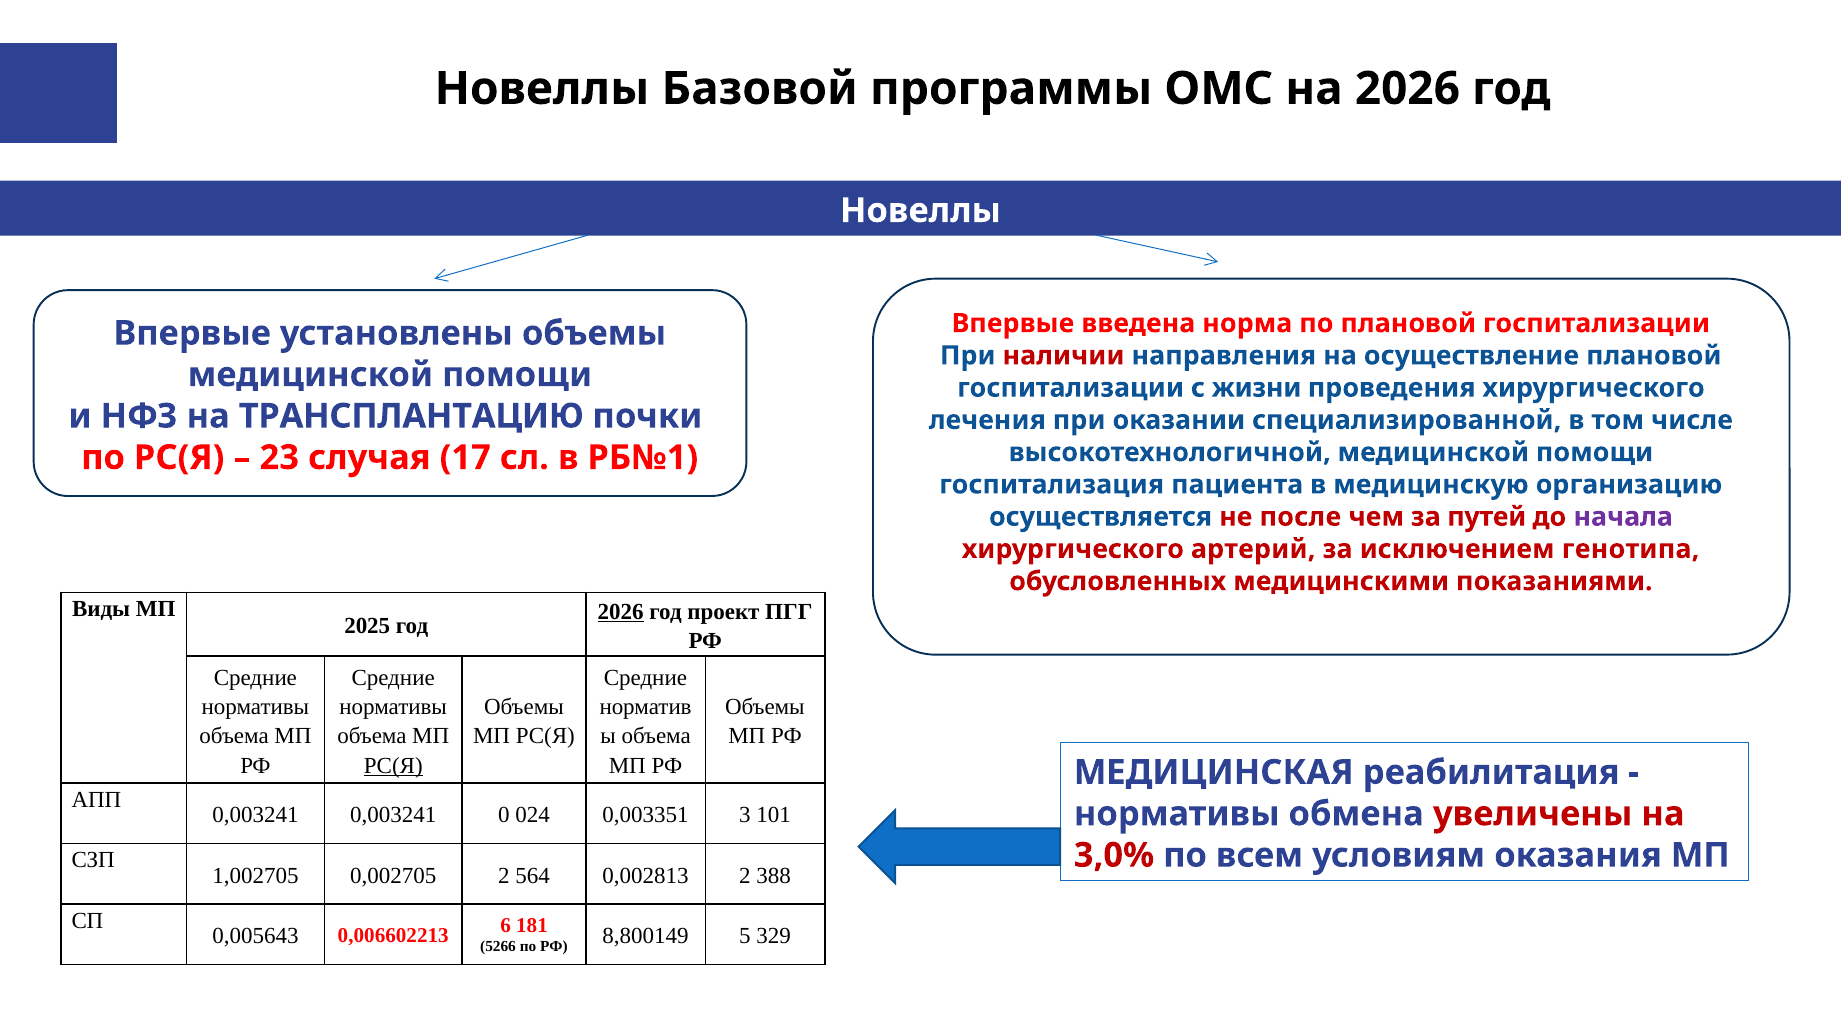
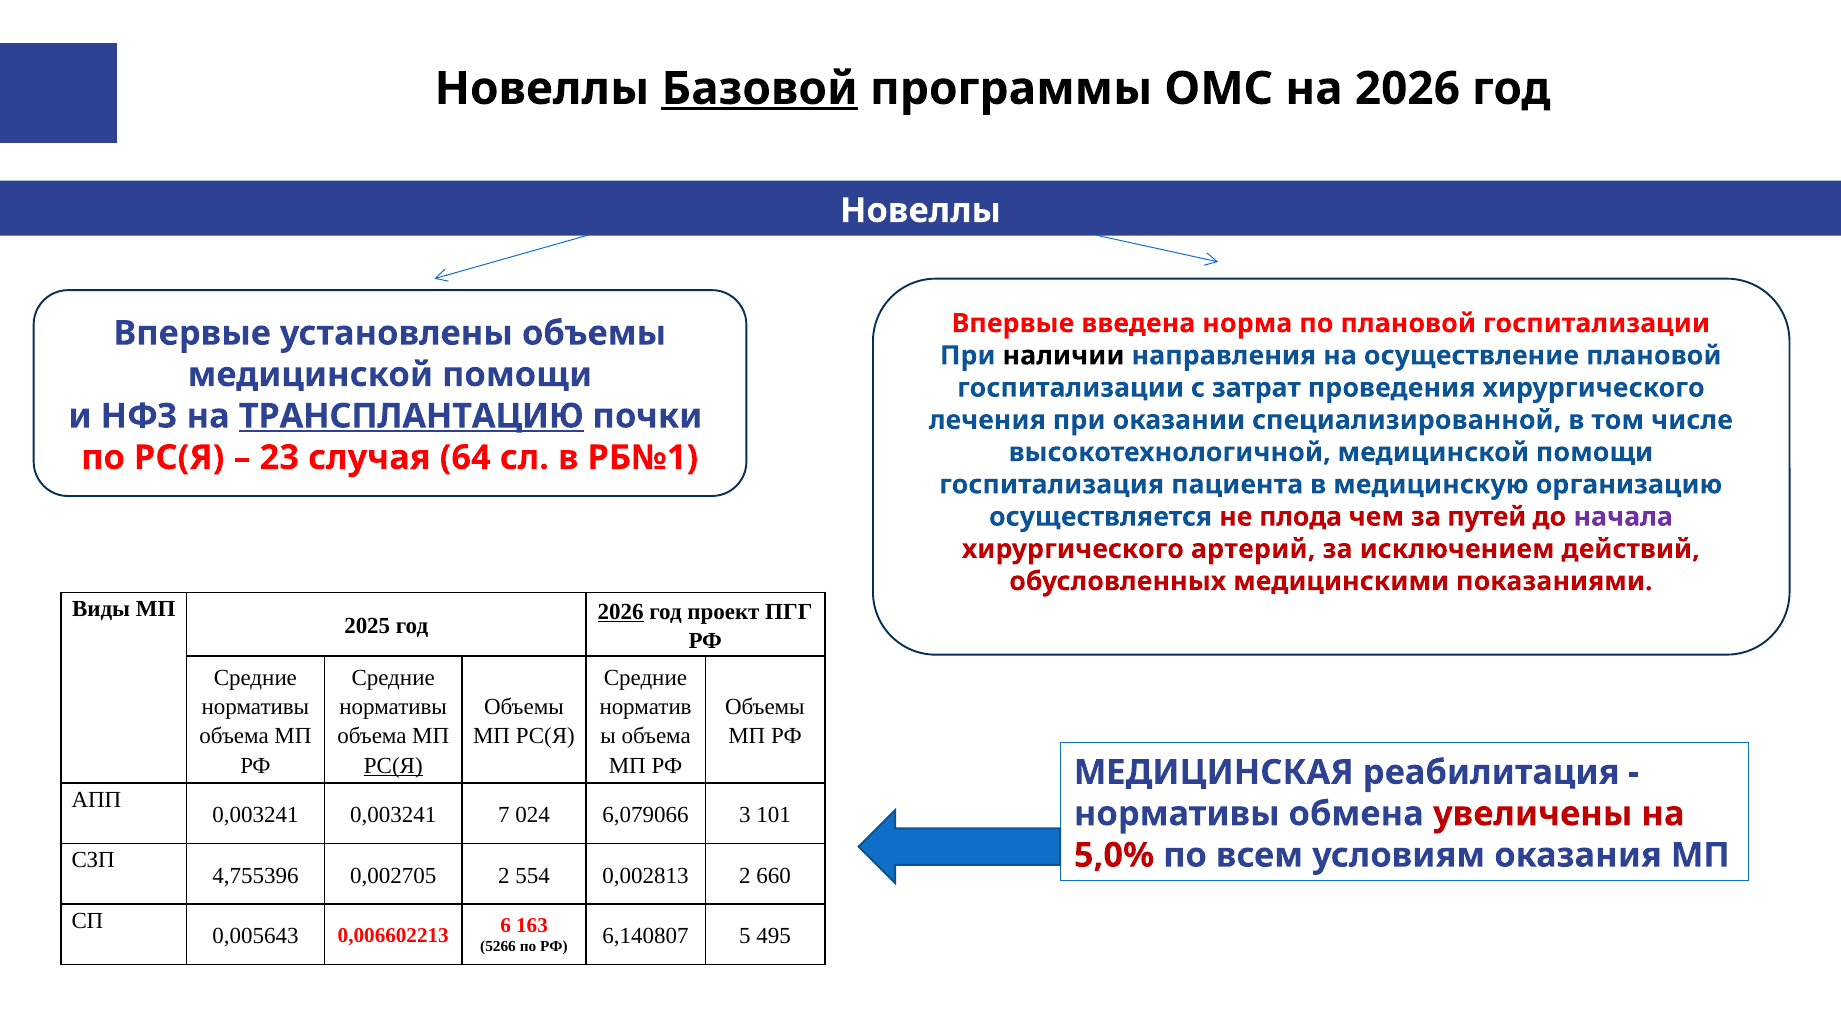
Базовой underline: none -> present (760, 89)
наличии colour: red -> black (1063, 355)
жизни: жизни -> затрат (1257, 388)
ТРАНСПЛАНТАЦИЮ underline: none -> present (411, 416)
17: 17 -> 64 (465, 457)
после: после -> плода (1301, 517)
генотипа: генотипа -> действий (1631, 549)
0: 0 -> 7 (504, 815)
0,003351: 0,003351 -> 6,079066 (646, 815)
3,0%: 3,0% -> 5,0% (1114, 855)
1,002705: 1,002705 -> 4,755396 (255, 875)
564: 564 -> 554 (533, 875)
388: 388 -> 660 (774, 875)
181: 181 -> 163 (532, 925)
8,800149: 8,800149 -> 6,140807 (646, 936)
329: 329 -> 495 (774, 936)
